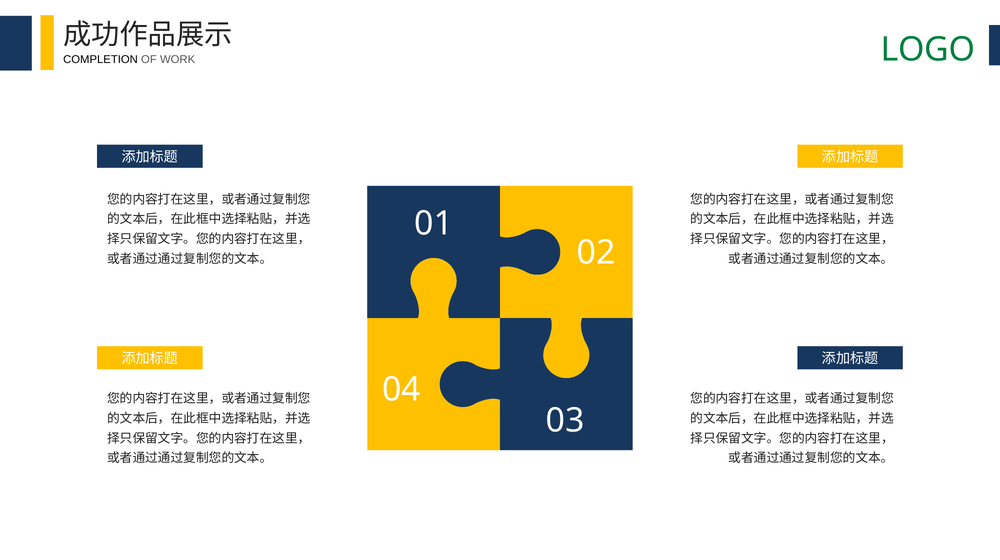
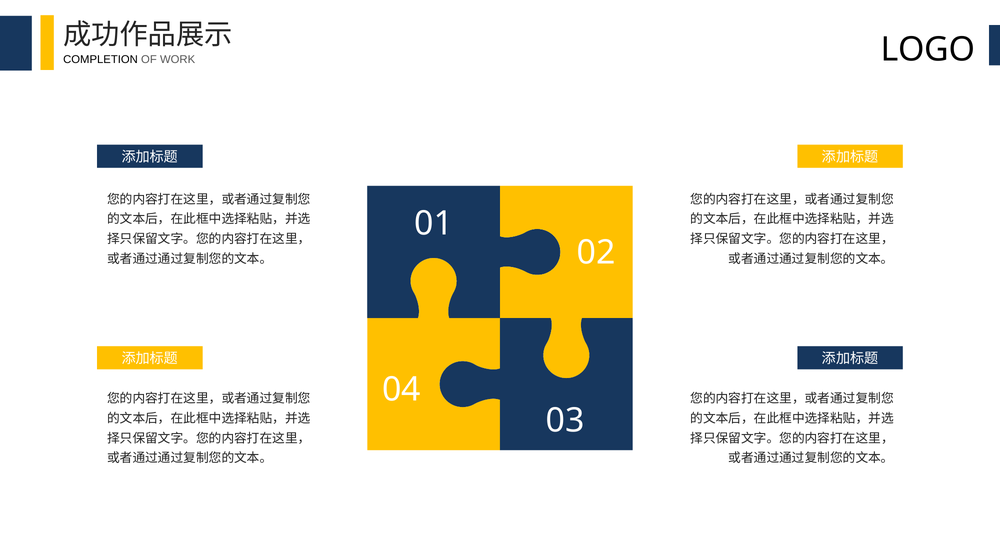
LOGO colour: green -> black (928, 49)
